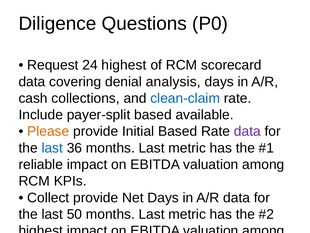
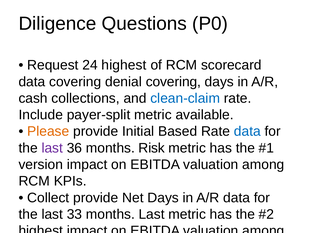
denial analysis: analysis -> covering (173, 82)
payer-split based: based -> metric (153, 115)
data colour: purple -> blue (247, 131)
last colour: blue -> purple (52, 148)
36 months Last: Last -> Risk (152, 148)
reliable: reliable -> version (41, 164)
50: 50 -> 33 (74, 214)
